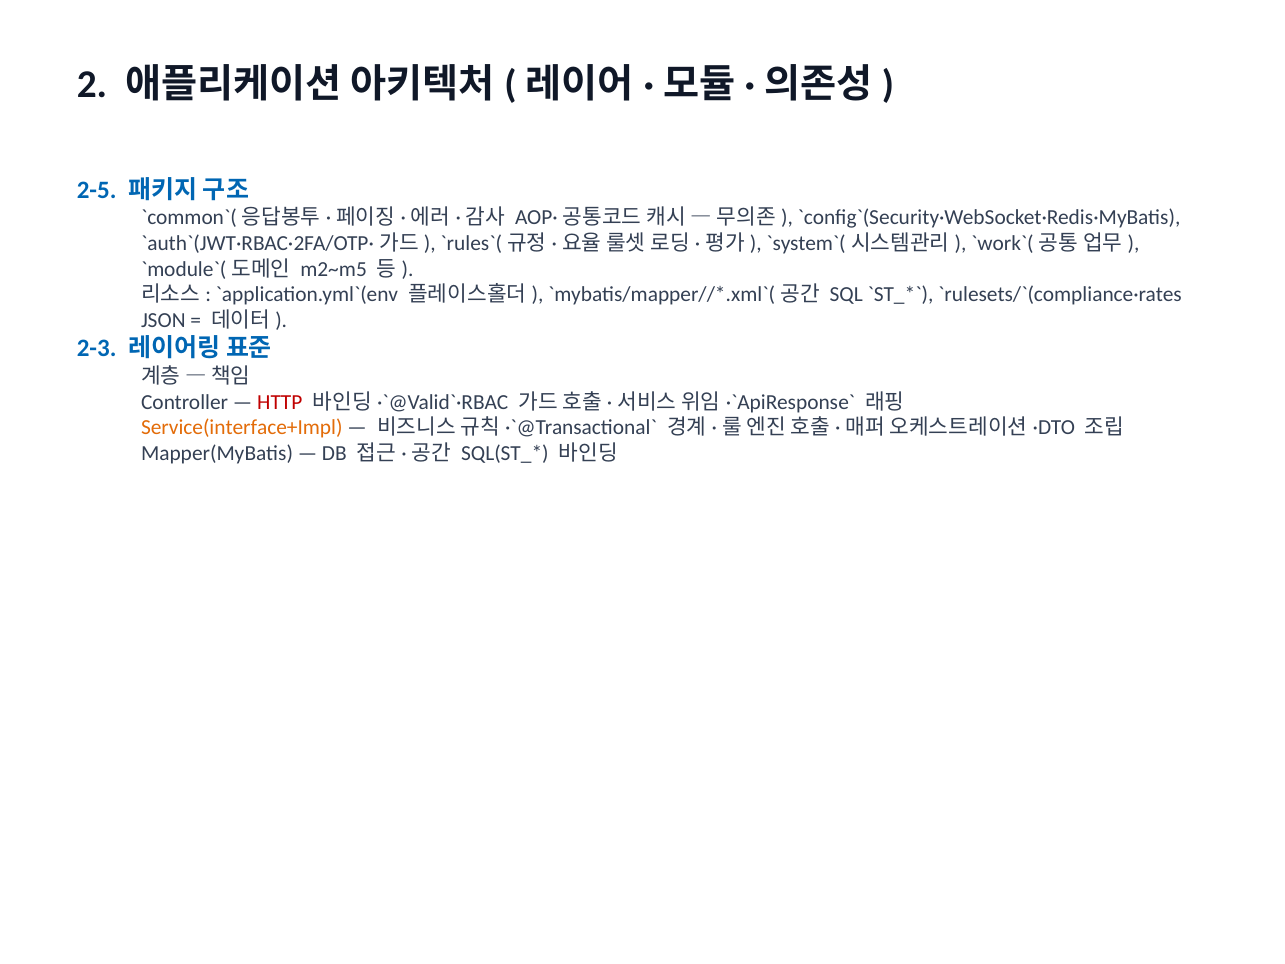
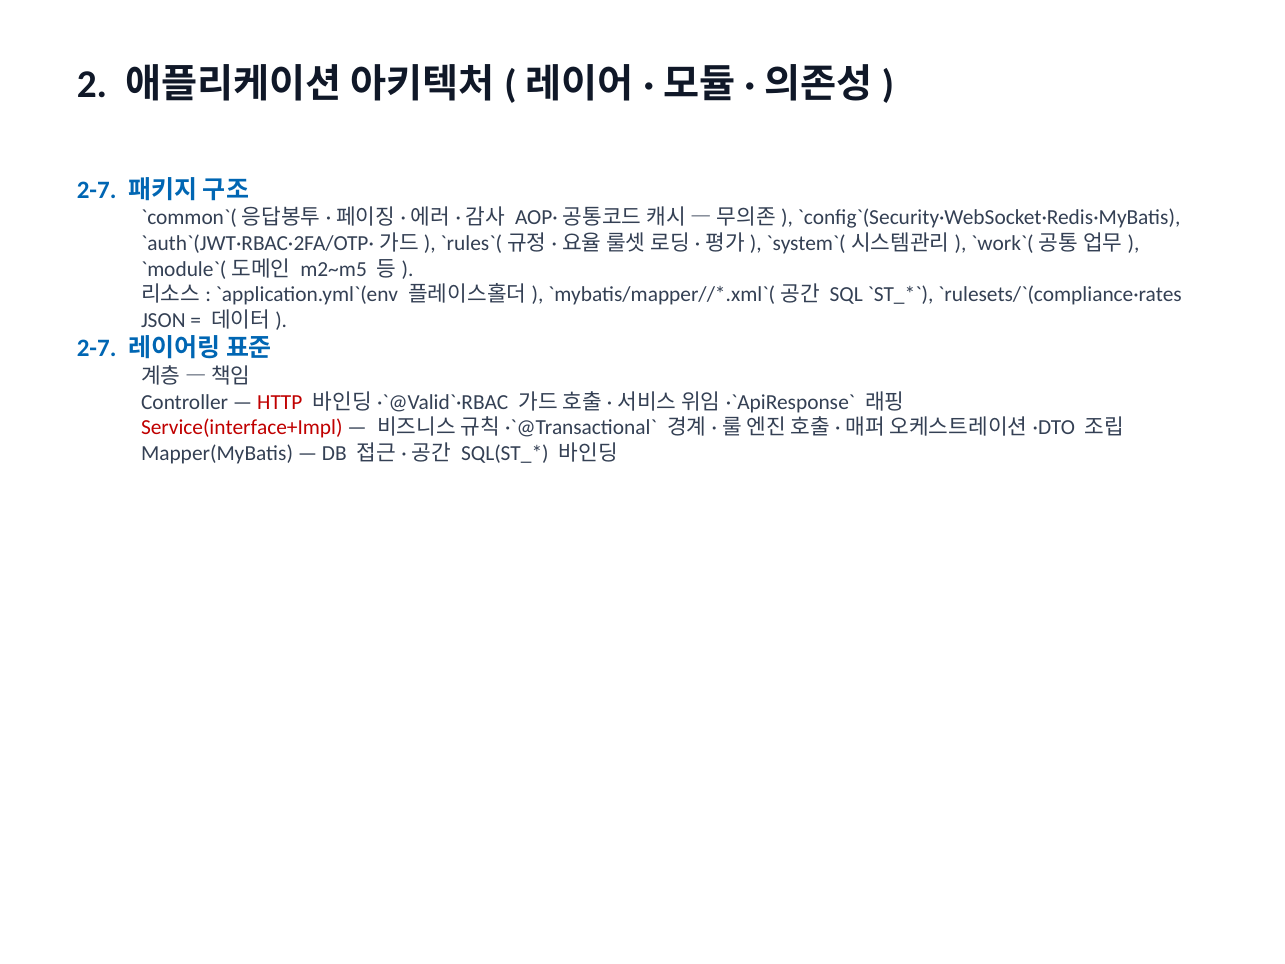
2-5: 2-5 -> 2-7 (97, 190)
2-3: 2-3 -> 2-7 (97, 349)
Service(interface+Impl colour: orange -> red (242, 428)
